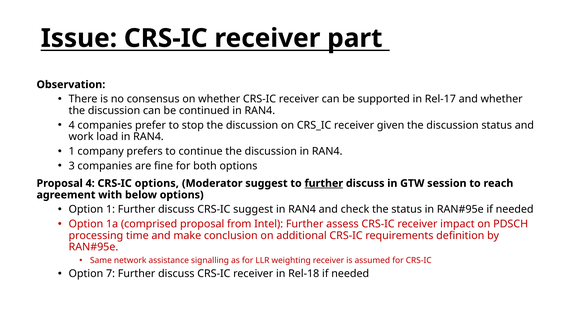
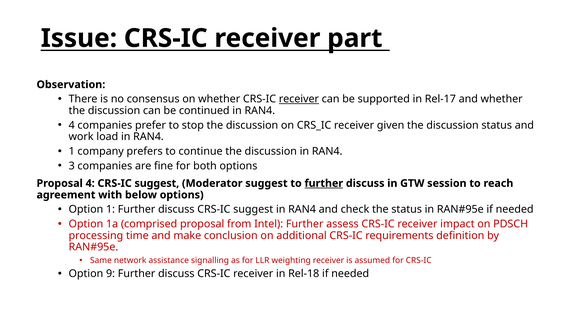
receiver underline: none -> present (299, 99)
4 CRS-IC options: options -> suggest (157, 183)
7: 7 -> 9 (111, 274)
